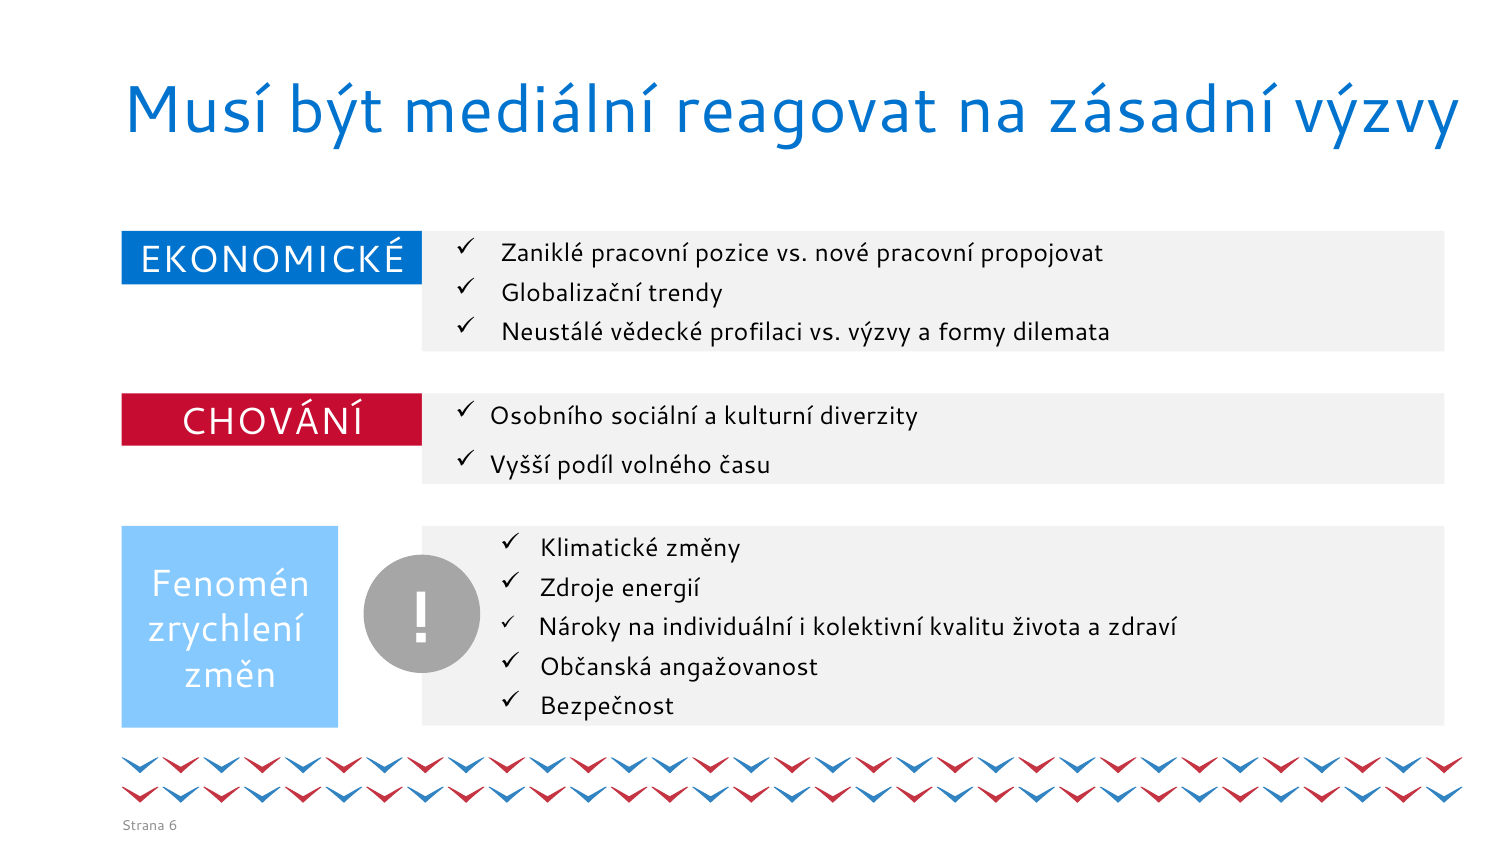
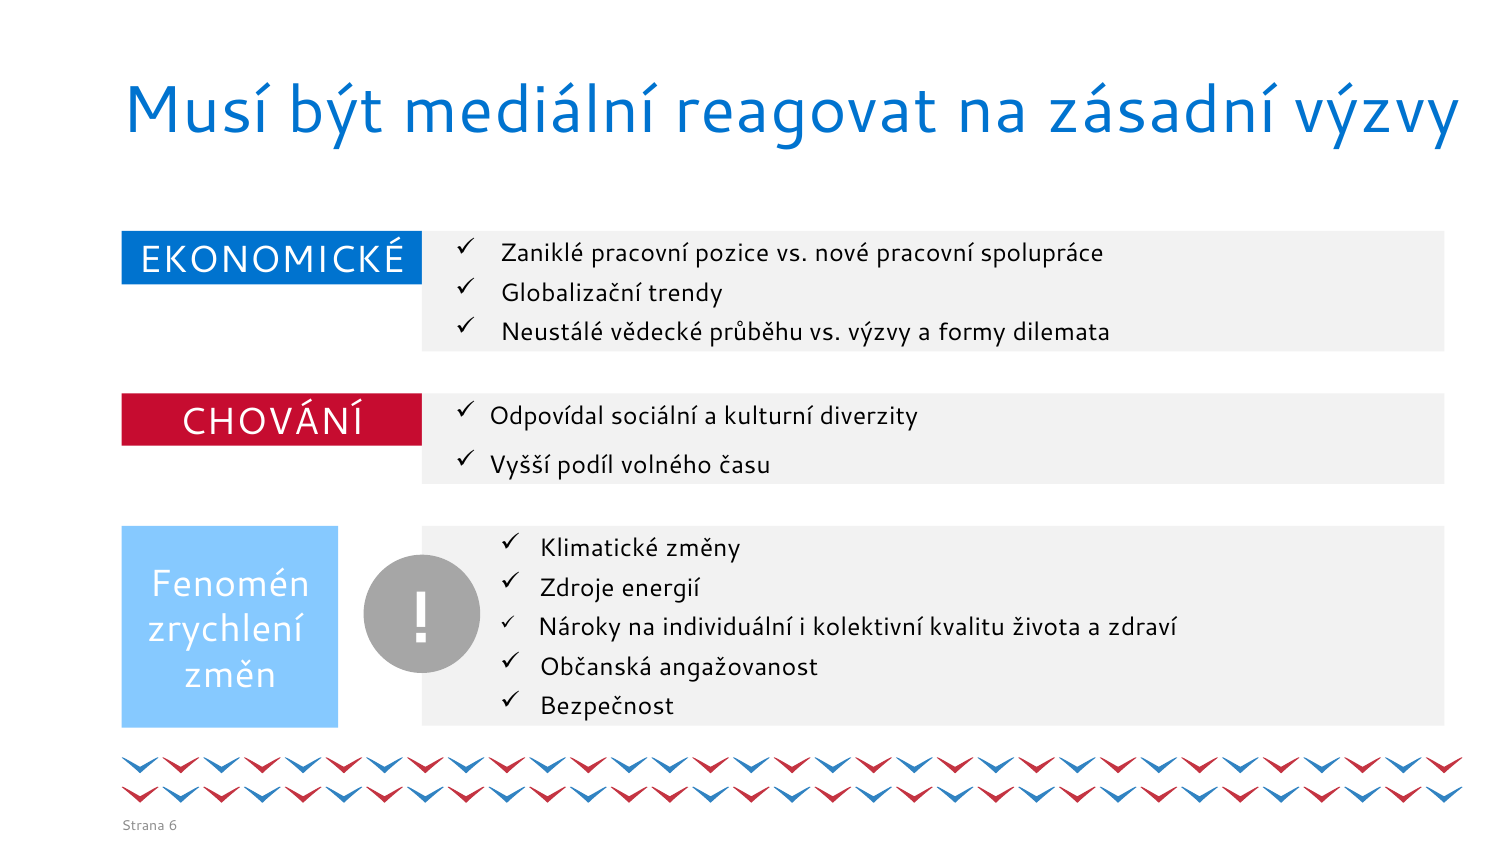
propojovat: propojovat -> spolupráce (1042, 253)
profilaci: profilaci -> průběhu (756, 332)
Osobního: Osobního -> Odpovídal (546, 416)
